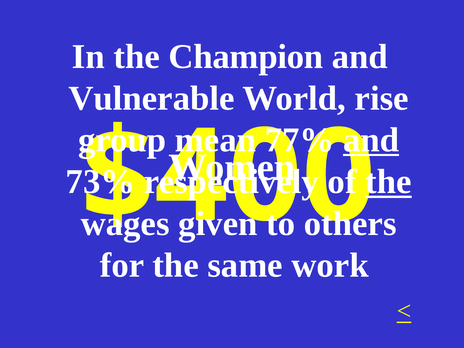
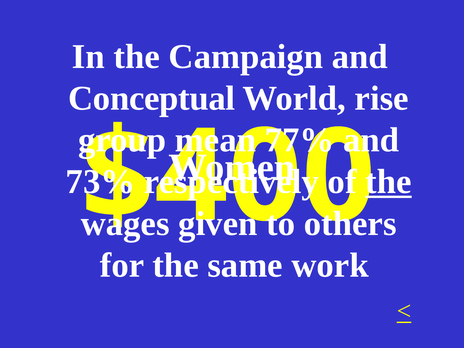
Champion: Champion -> Campaign (246, 57)
Vulnerable: Vulnerable -> Conceptual (152, 98)
and underline: present -> none (371, 140)
